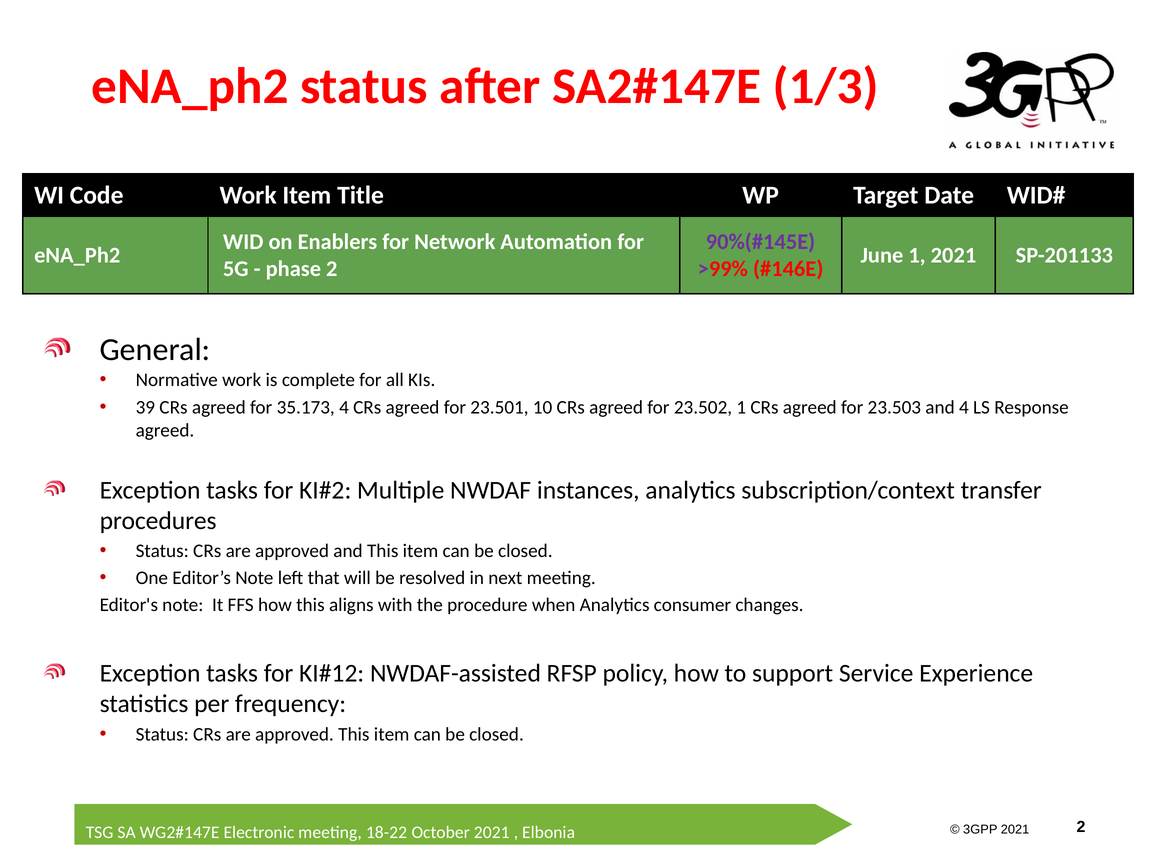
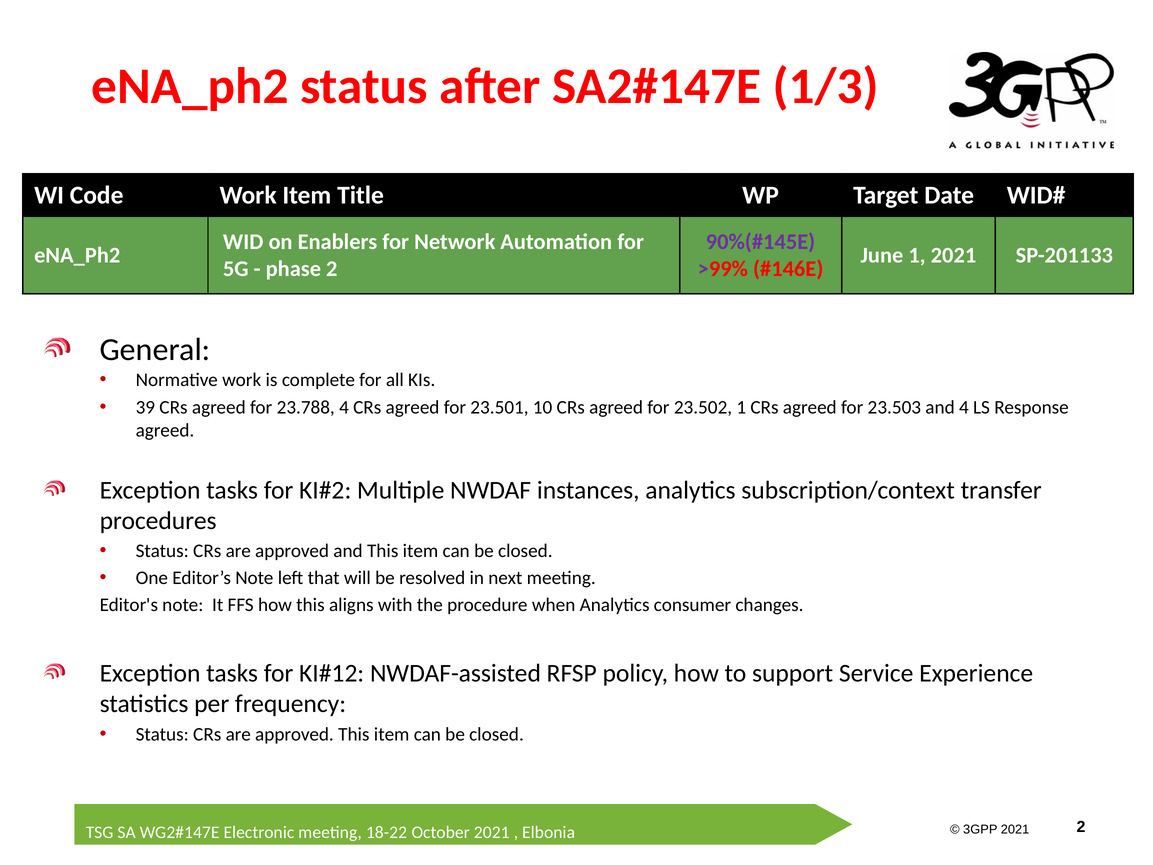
35.173: 35.173 -> 23.788 (306, 407)
